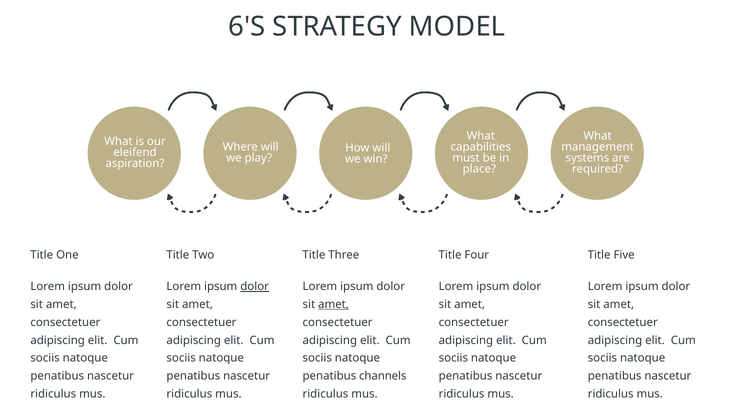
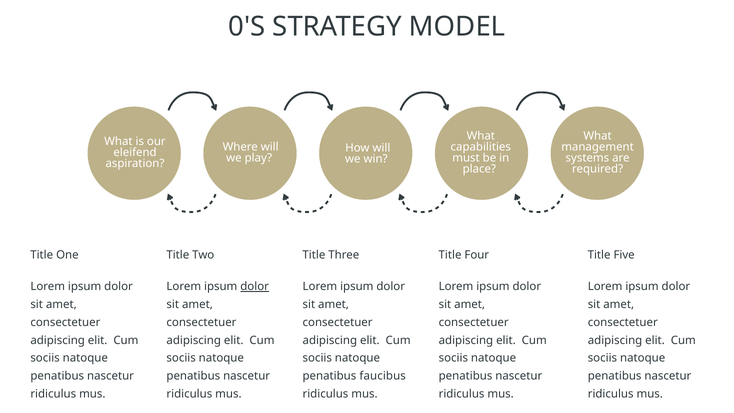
6'S: 6'S -> 0'S (247, 27)
amet underline: present -> none (334, 304)
channels: channels -> faucibus (383, 376)
